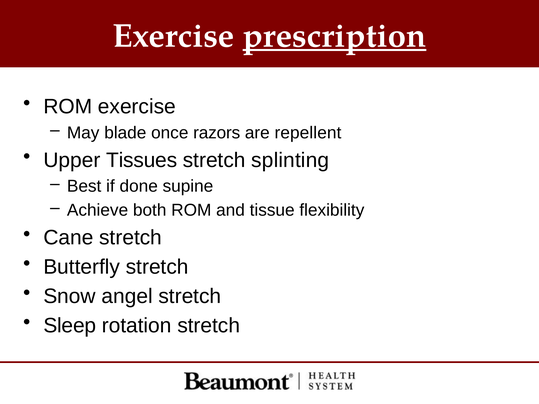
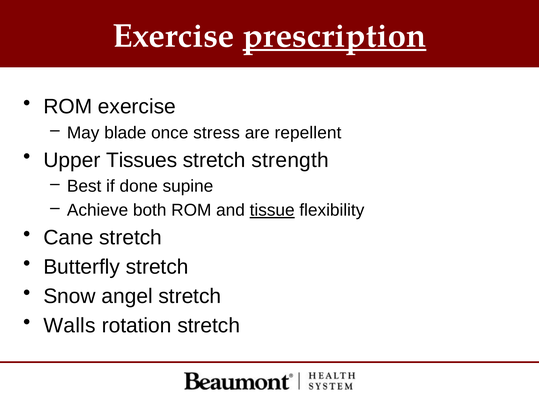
razors: razors -> stress (217, 133)
splinting: splinting -> strength (290, 160)
tissue underline: none -> present (272, 210)
Sleep: Sleep -> Walls (70, 326)
